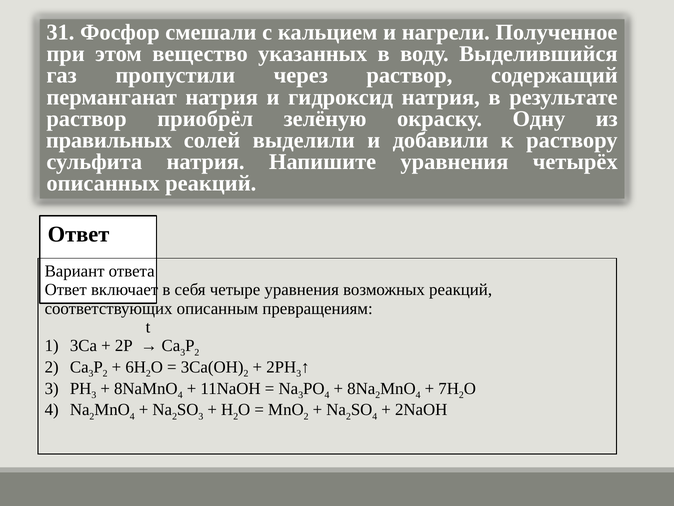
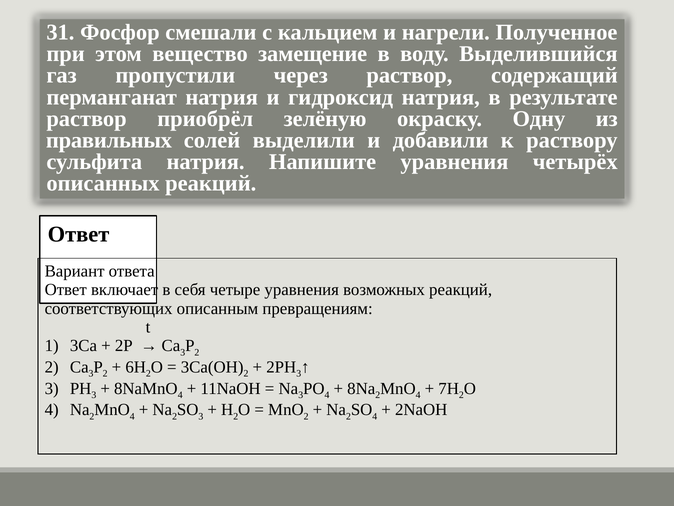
указанных: указанных -> замещение (313, 54)
